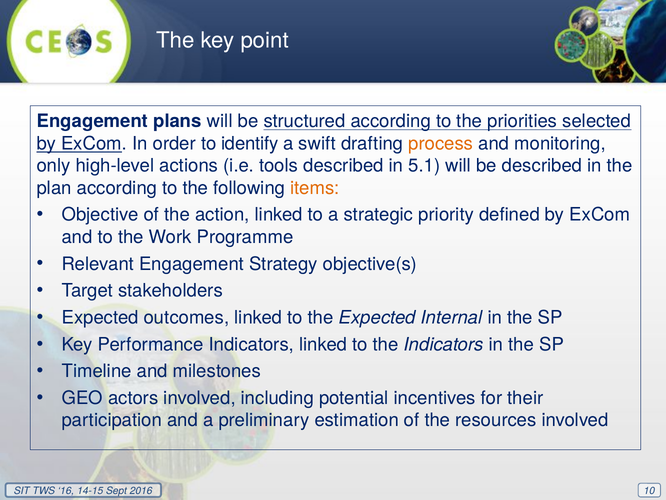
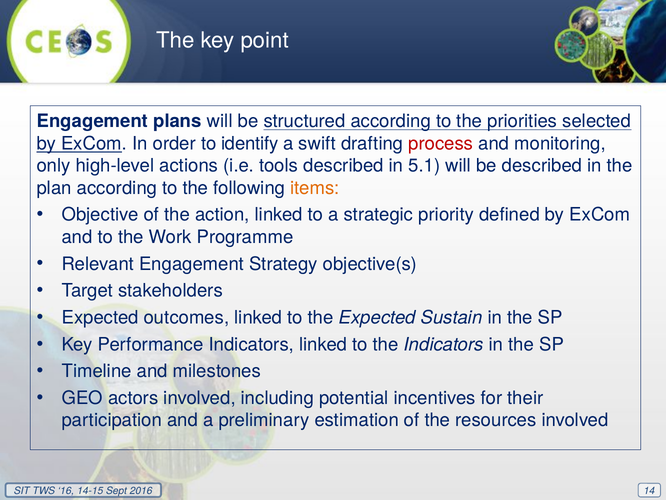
process colour: orange -> red (441, 143)
Internal: Internal -> Sustain (452, 317)
10: 10 -> 14 (649, 490)
